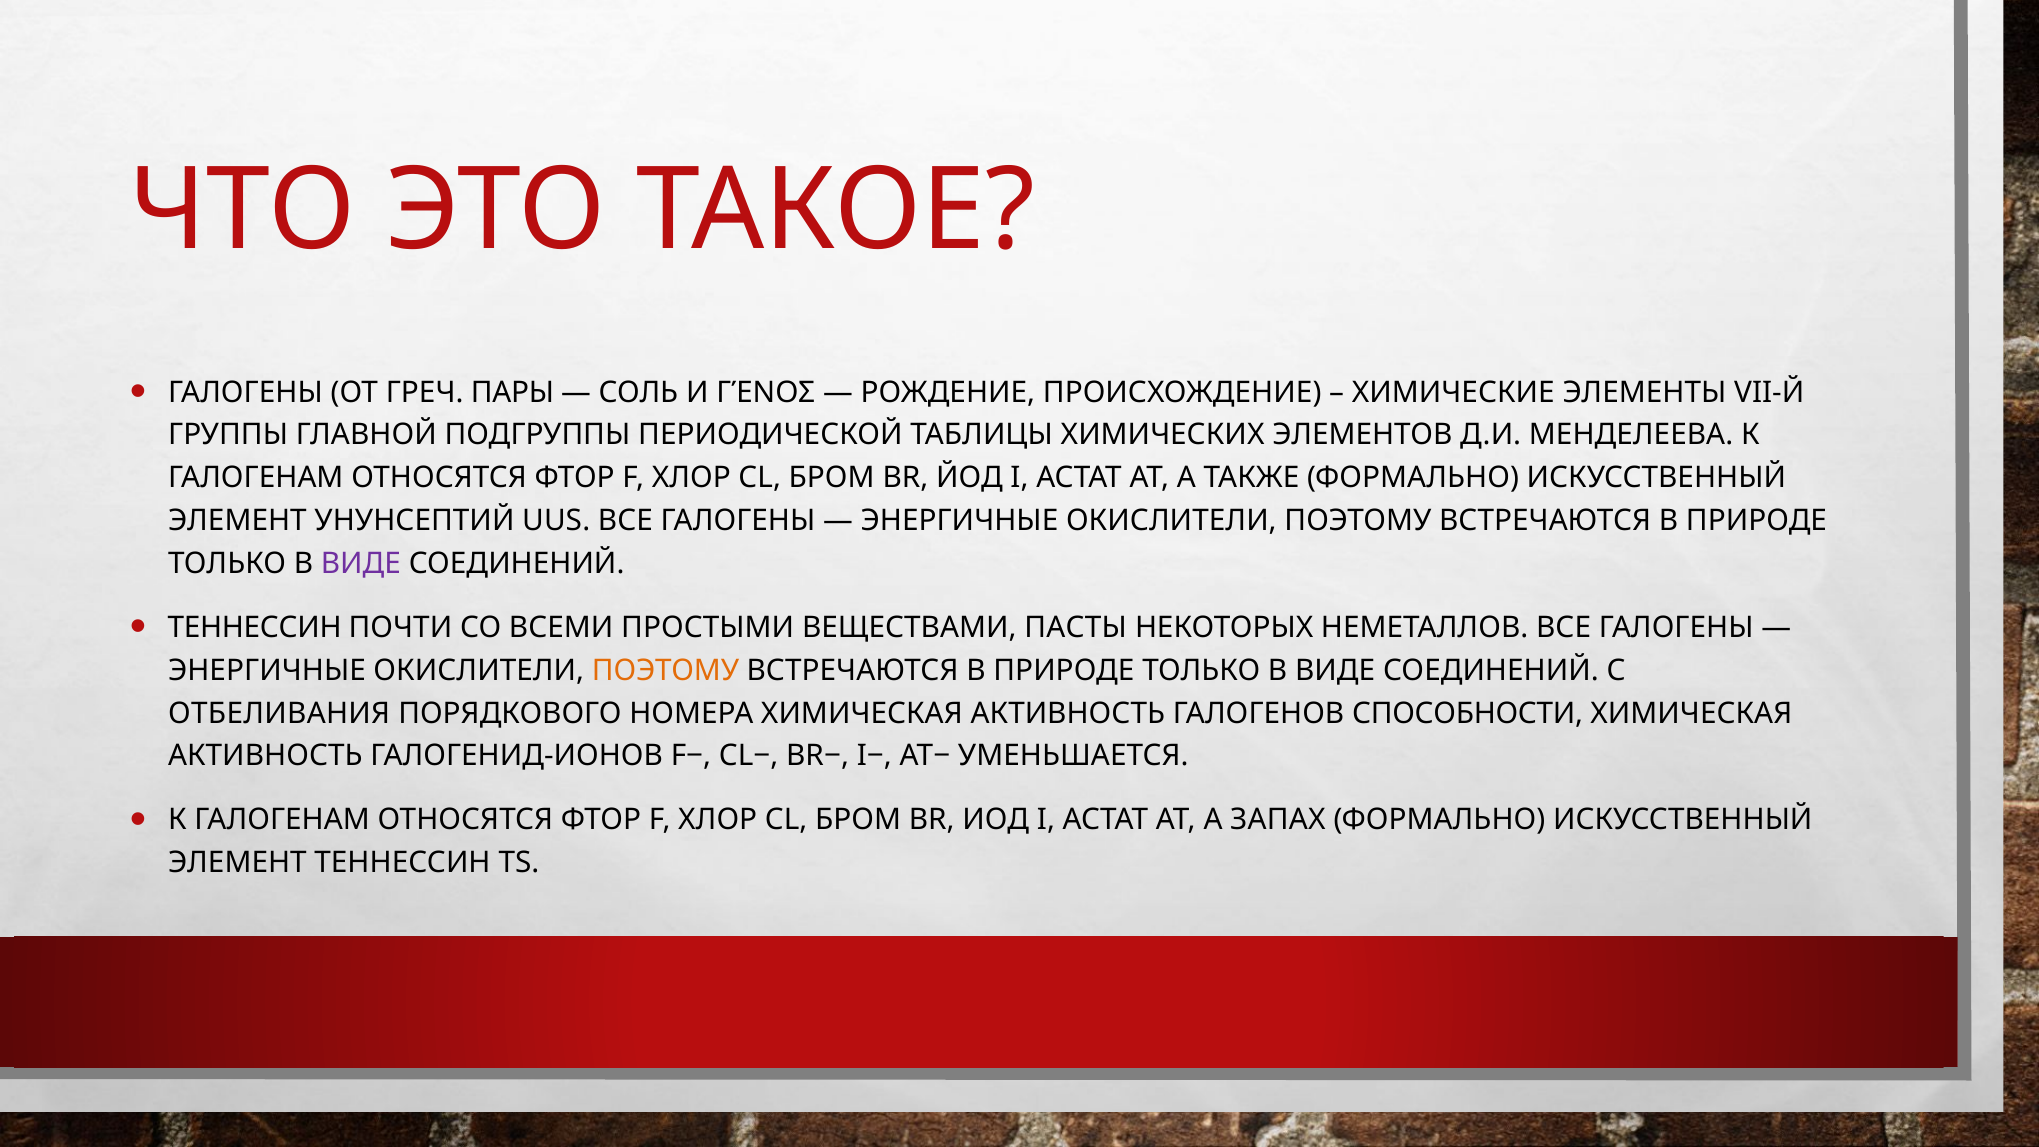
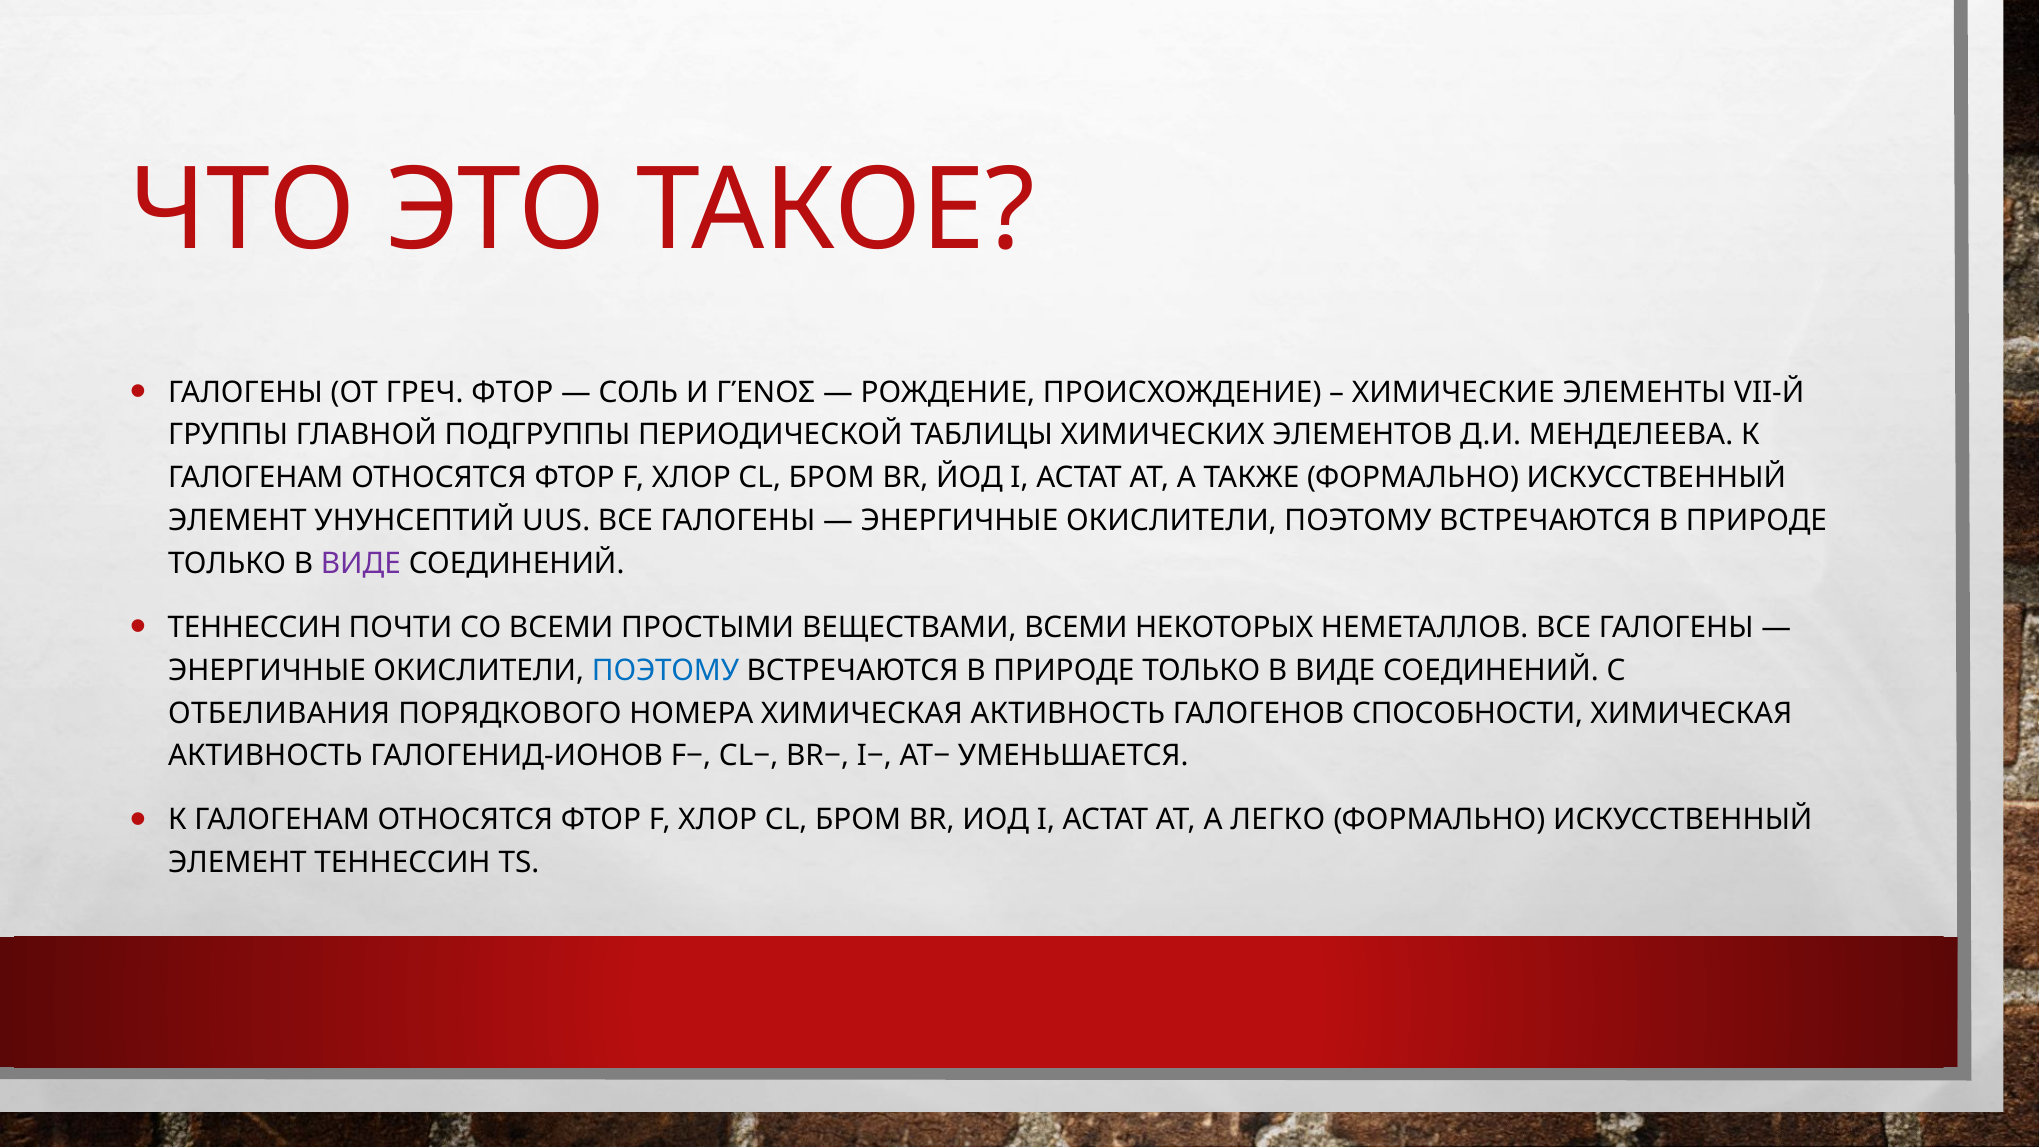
ГРЕЧ ПАРЫ: ПАРЫ -> ФТОР (512, 392)
ВЕЩЕСТВАМИ ПАСТЫ: ПАСТЫ -> ВСЕМИ (1076, 628)
ПОЭТОМУ colour: orange -> blue (666, 670)
ЗАПАХ: ЗАПАХ -> ЛЕГКО (1278, 820)
